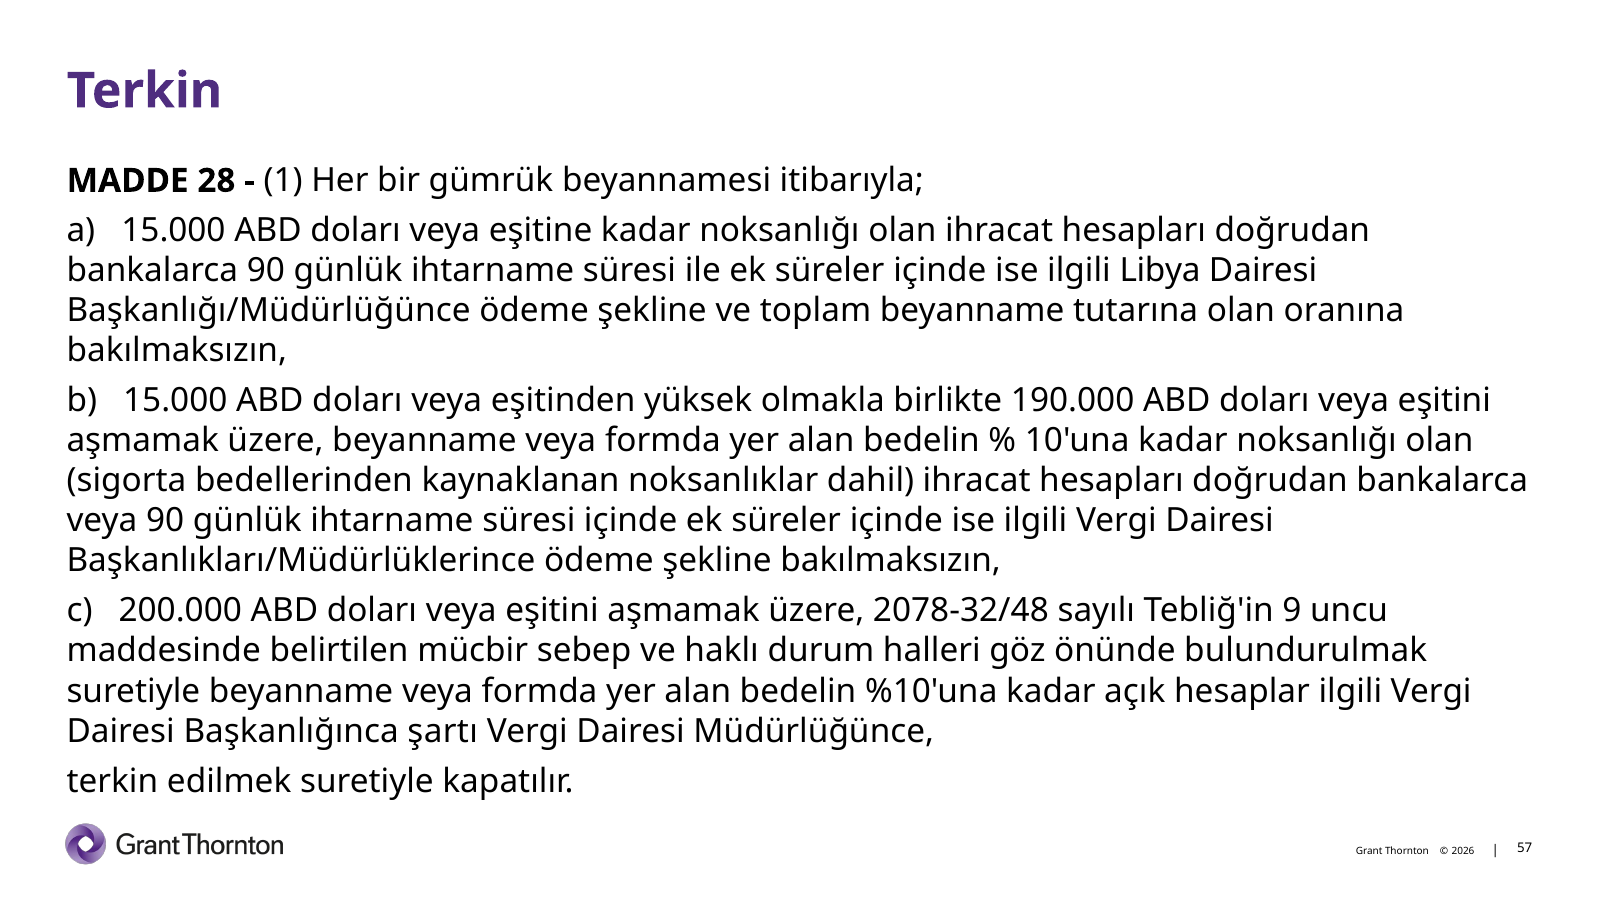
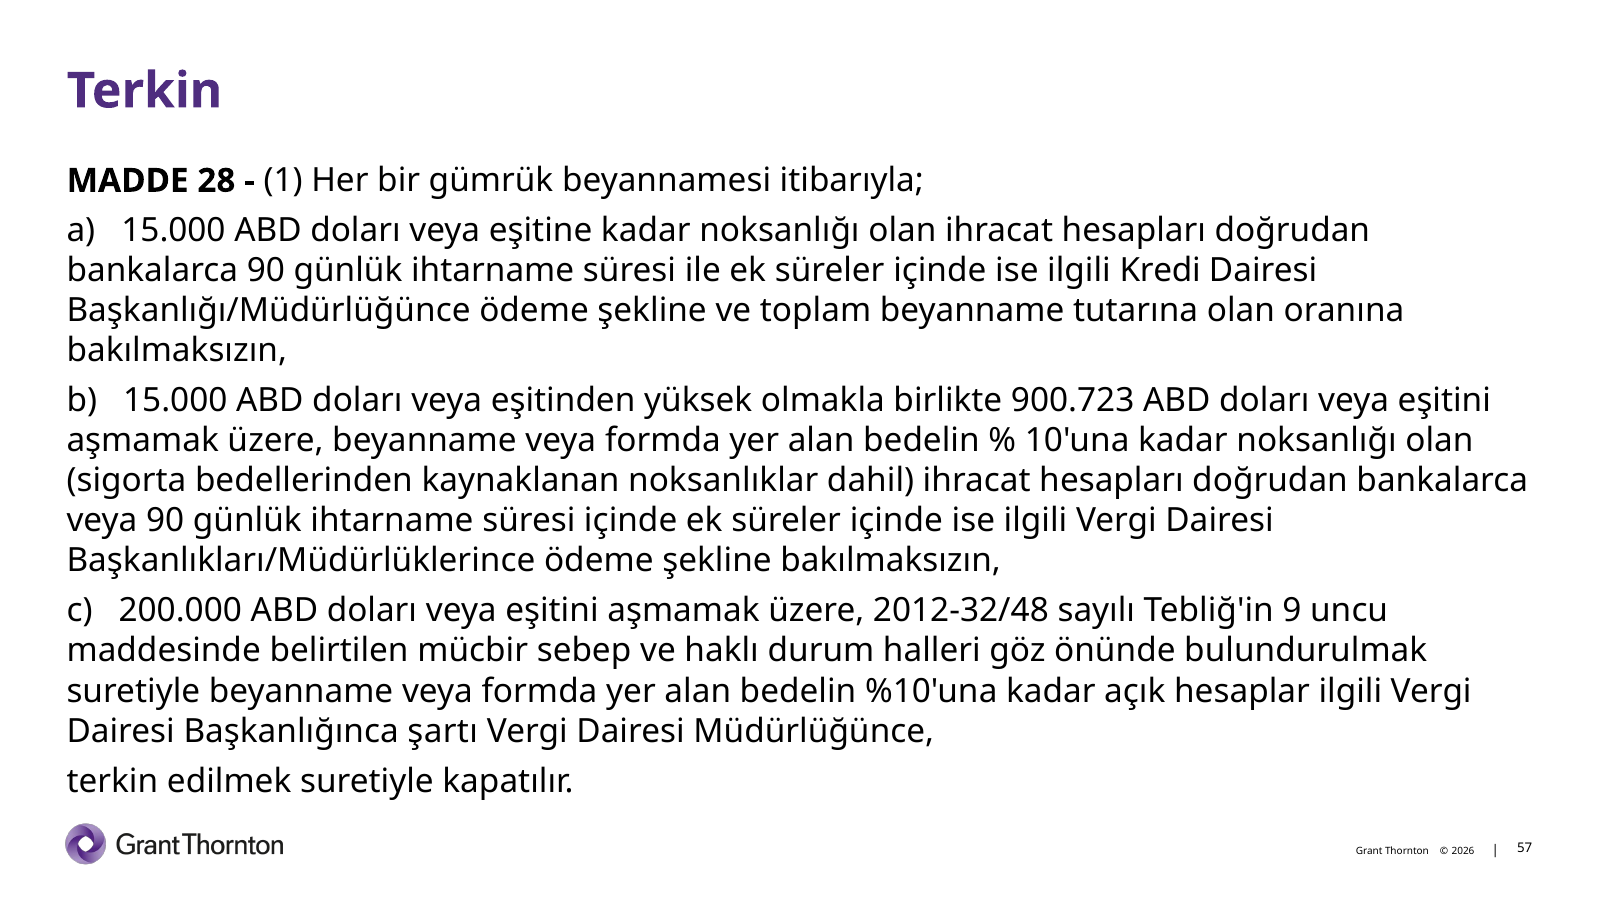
Libya: Libya -> Kredi (1160, 271)
190.000: 190.000 -> 900.723 (1073, 401)
2078-32/48: 2078-32/48 -> 2012-32/48 (961, 611)
